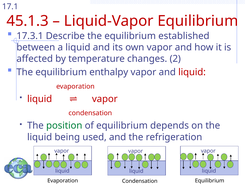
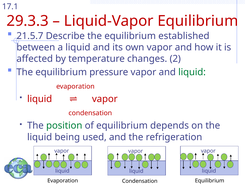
45.1.3: 45.1.3 -> 29.3.3 (28, 21)
17.3.1: 17.3.1 -> 21.5.7 (30, 36)
enthalpy: enthalpy -> pressure (109, 72)
liquid colour: red -> green (192, 72)
